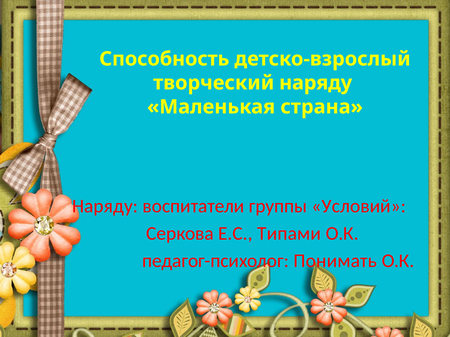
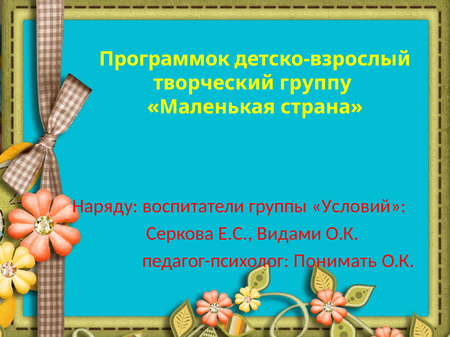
Способность: Способность -> Программок (164, 59)
творческий наряду: наряду -> группу (315, 83)
Типами: Типами -> Видами (289, 234)
